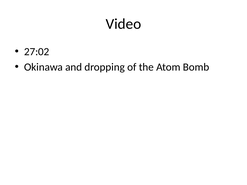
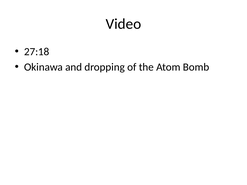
27:02: 27:02 -> 27:18 (37, 52)
